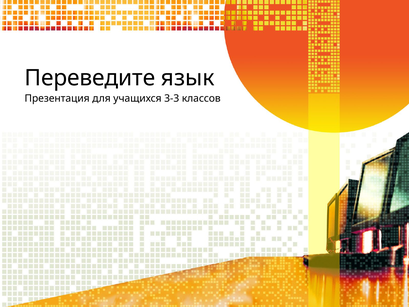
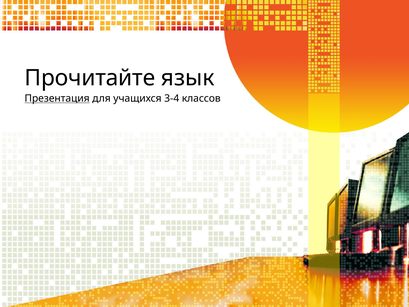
Переведите: Переведите -> Прочитайте (90, 78)
Презентация underline: none -> present (57, 98)
3-3: 3-3 -> 3-4 (172, 98)
